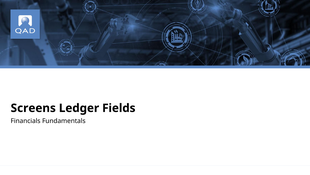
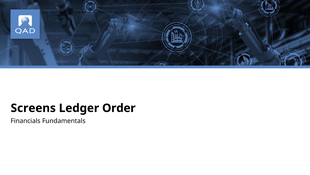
Fields: Fields -> Order (119, 108)
